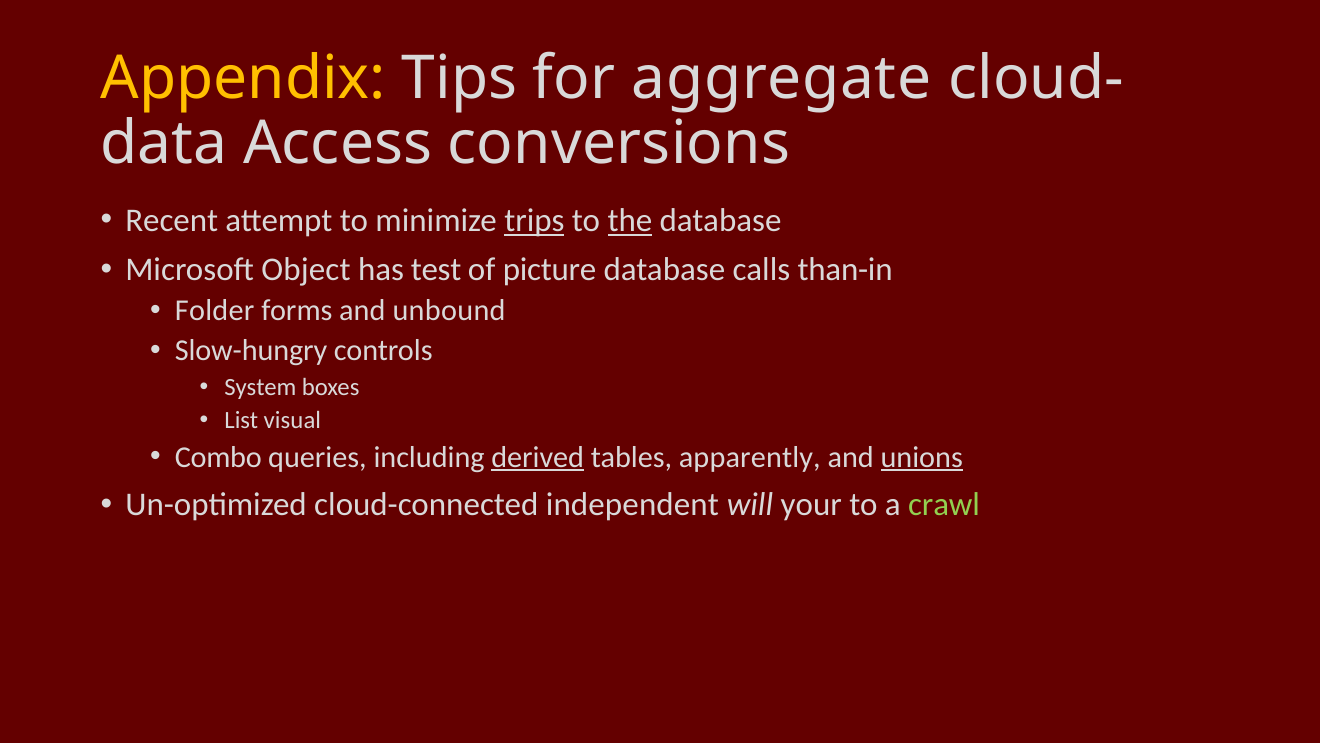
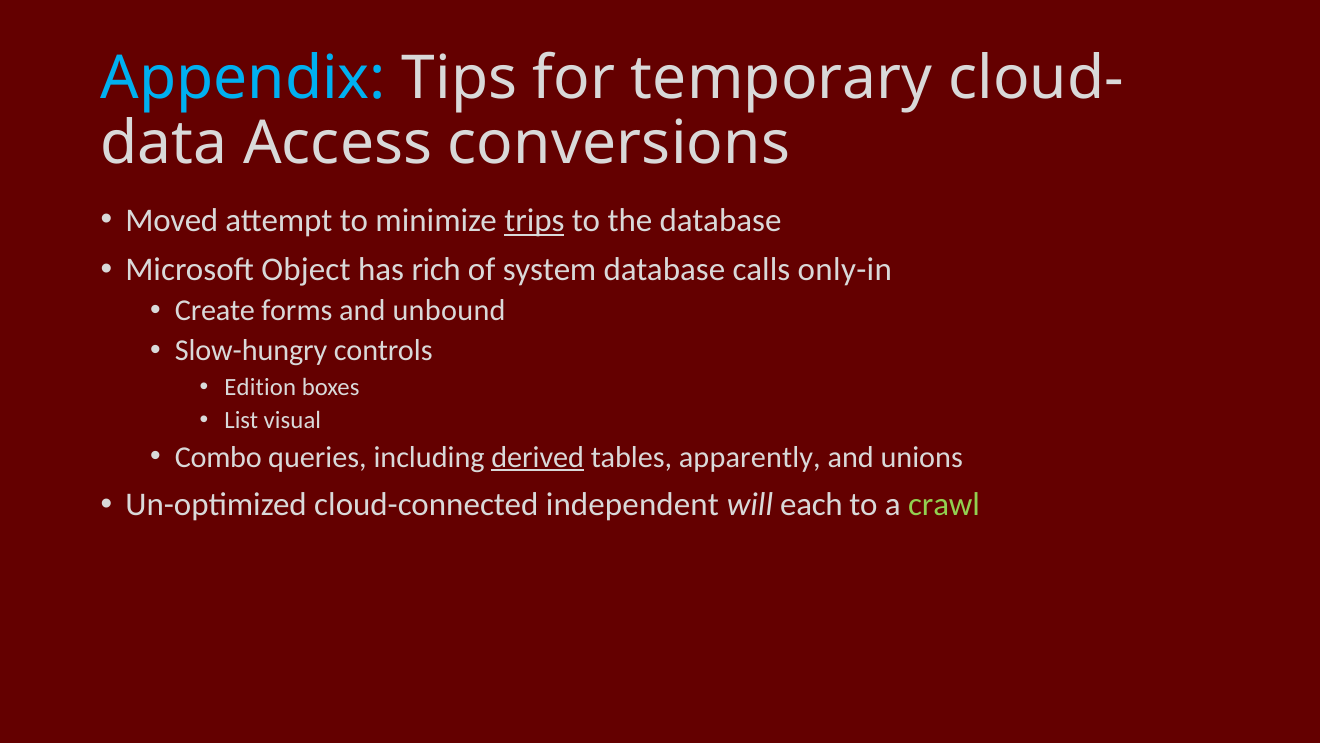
Appendix colour: yellow -> light blue (243, 78)
aggregate: aggregate -> temporary (782, 78)
Recent: Recent -> Moved (172, 220)
the underline: present -> none (630, 220)
test: test -> rich (436, 270)
picture: picture -> system (550, 270)
than-in: than-in -> only-in (845, 270)
Folder: Folder -> Create (215, 311)
System: System -> Edition (260, 387)
unions underline: present -> none (922, 457)
your: your -> each (811, 505)
